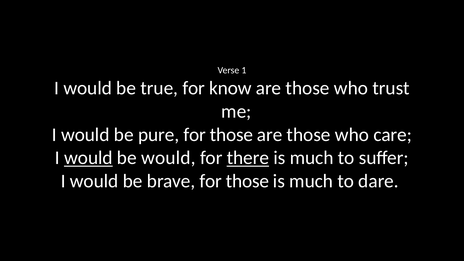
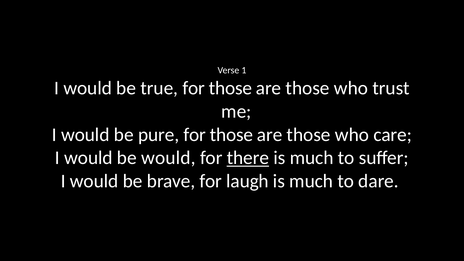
true for know: know -> those (231, 88)
would underline: present -> none (88, 158)
brave for those: those -> laugh (248, 181)
